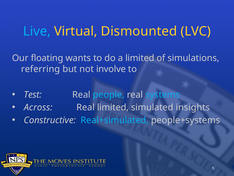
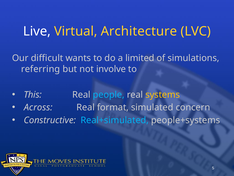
Live colour: light blue -> white (37, 31)
Dismounted: Dismounted -> Architecture (139, 31)
floating: floating -> difficult (47, 58)
Test: Test -> This (33, 94)
systems colour: light blue -> yellow (163, 94)
Real limited: limited -> format (113, 107)
insights: insights -> concern (193, 107)
